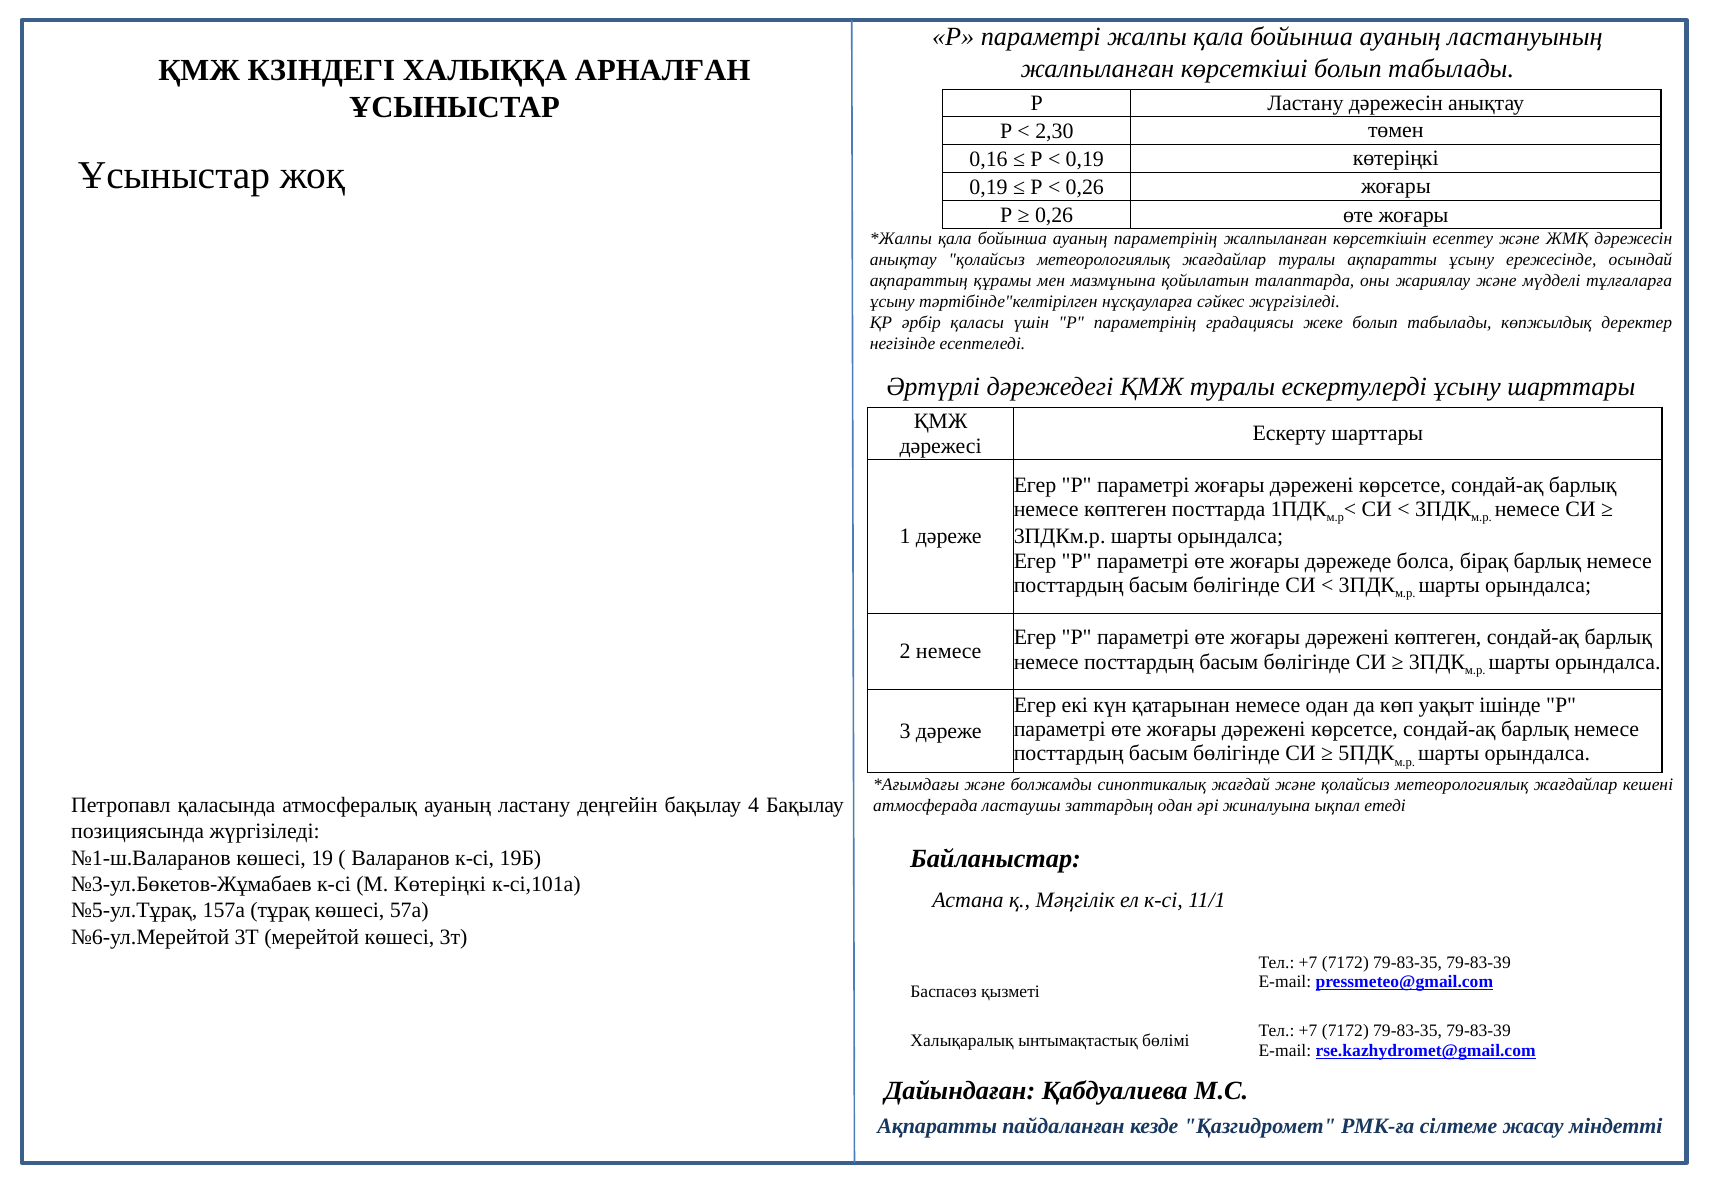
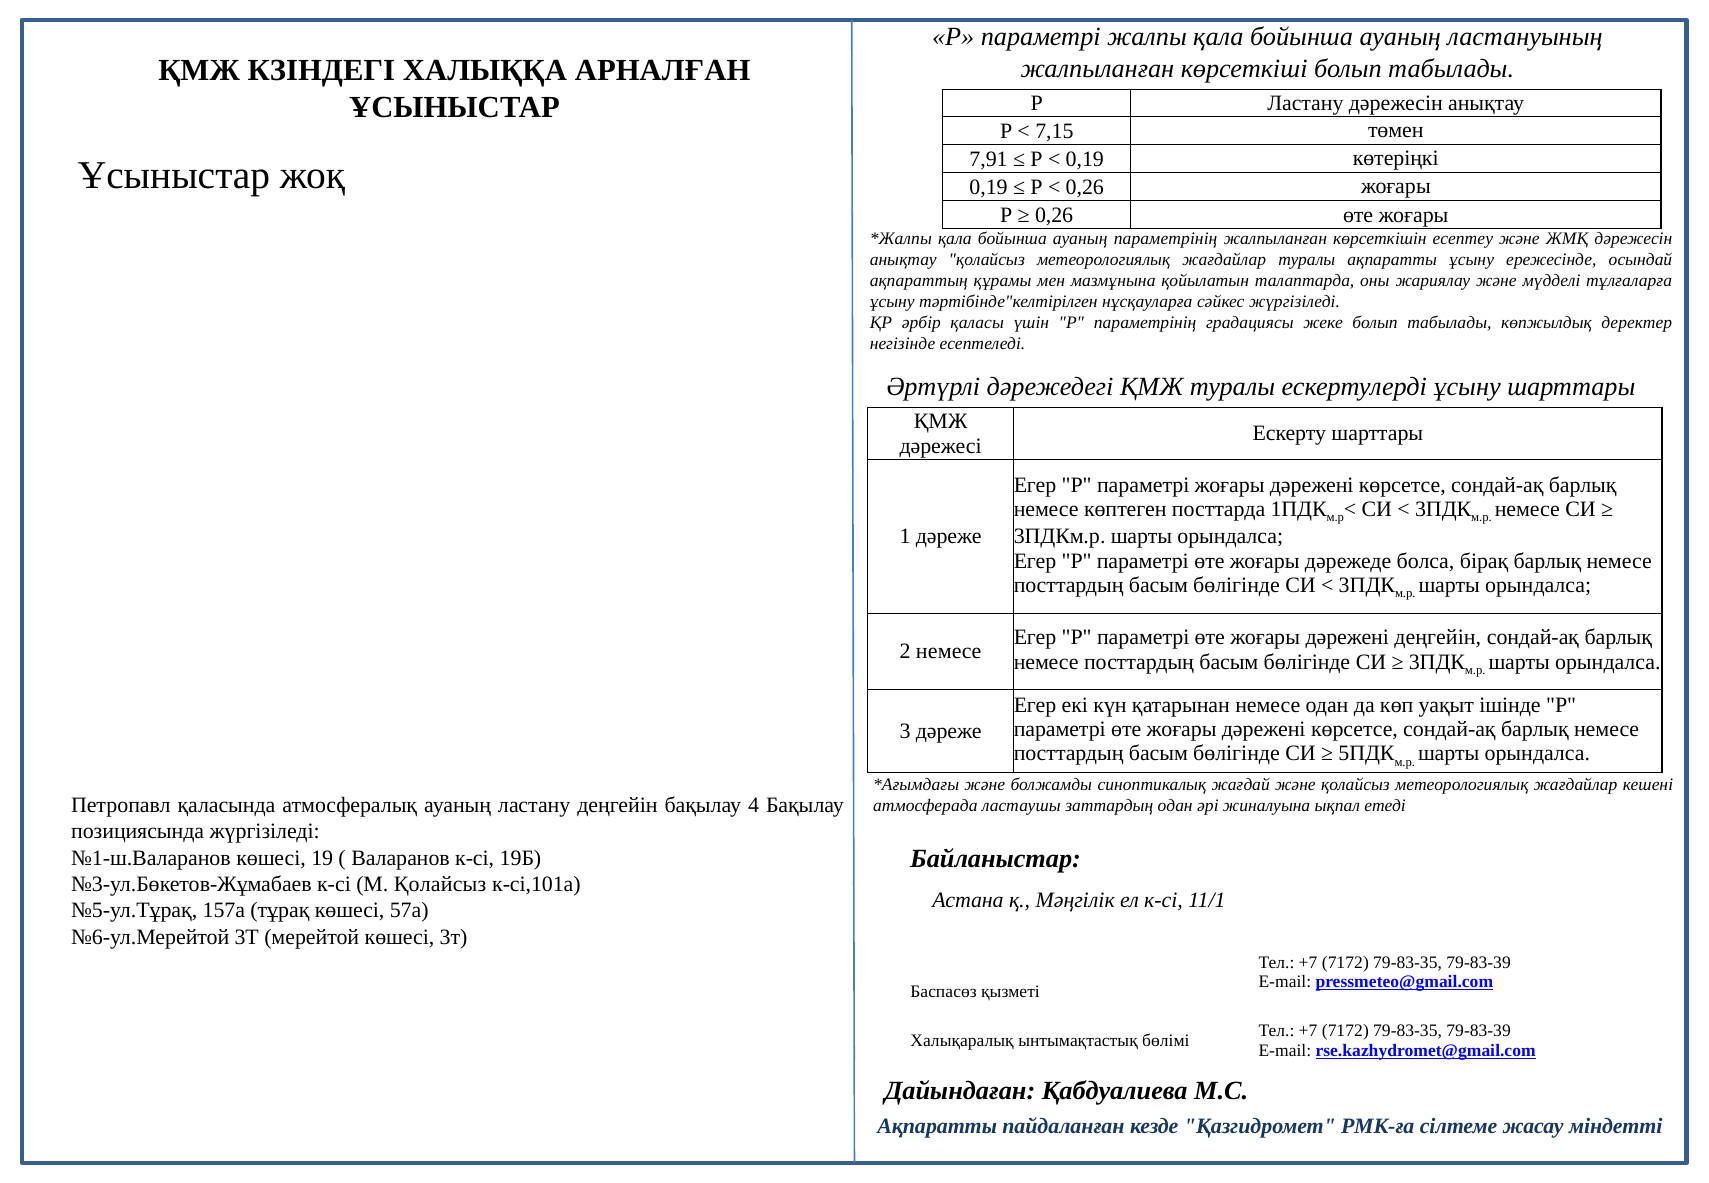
2,30: 2,30 -> 7,15 (1054, 131)
0,16: 0,16 -> 7,91 (989, 159)
дәрежені көптеген: көптеген -> деңгейін (1438, 638)
М Көтеріңкі: Көтеріңкі -> Қолайсыз (440, 884)
